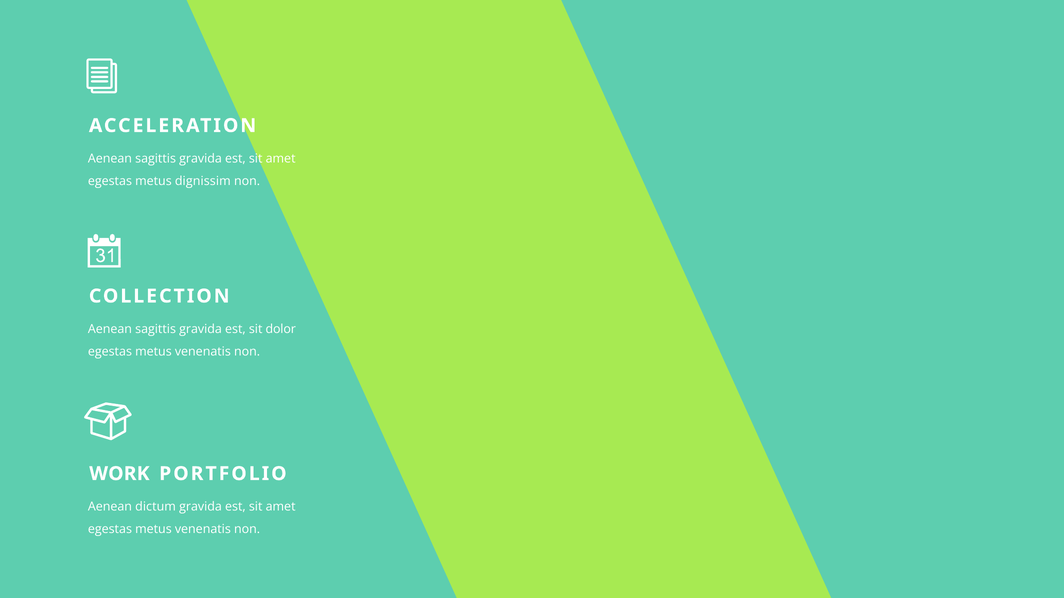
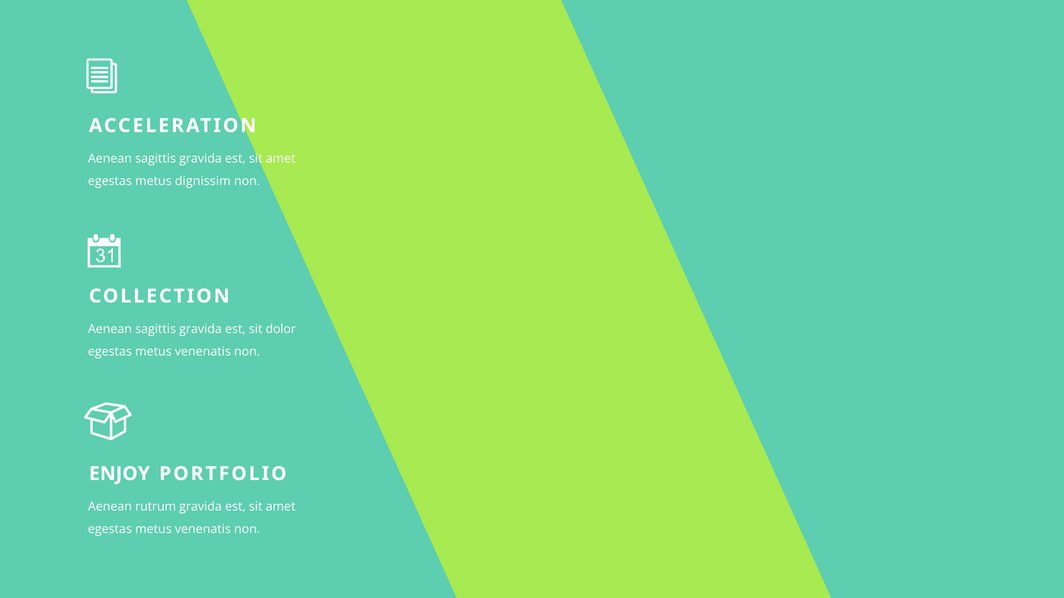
WORK: WORK -> ENJOY (119, 474)
dictum: dictum -> rutrum (156, 507)
